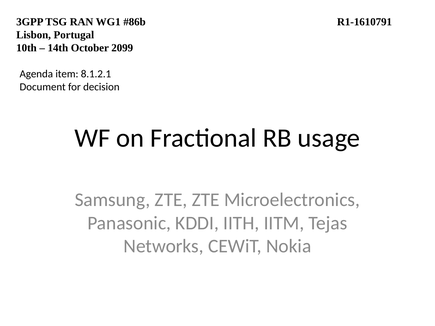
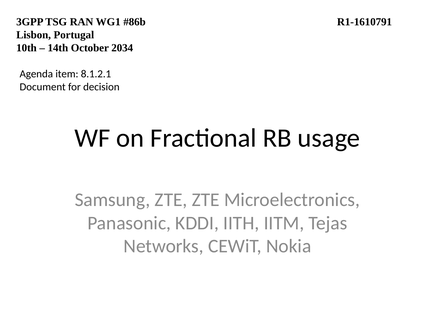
2099: 2099 -> 2034 (122, 48)
